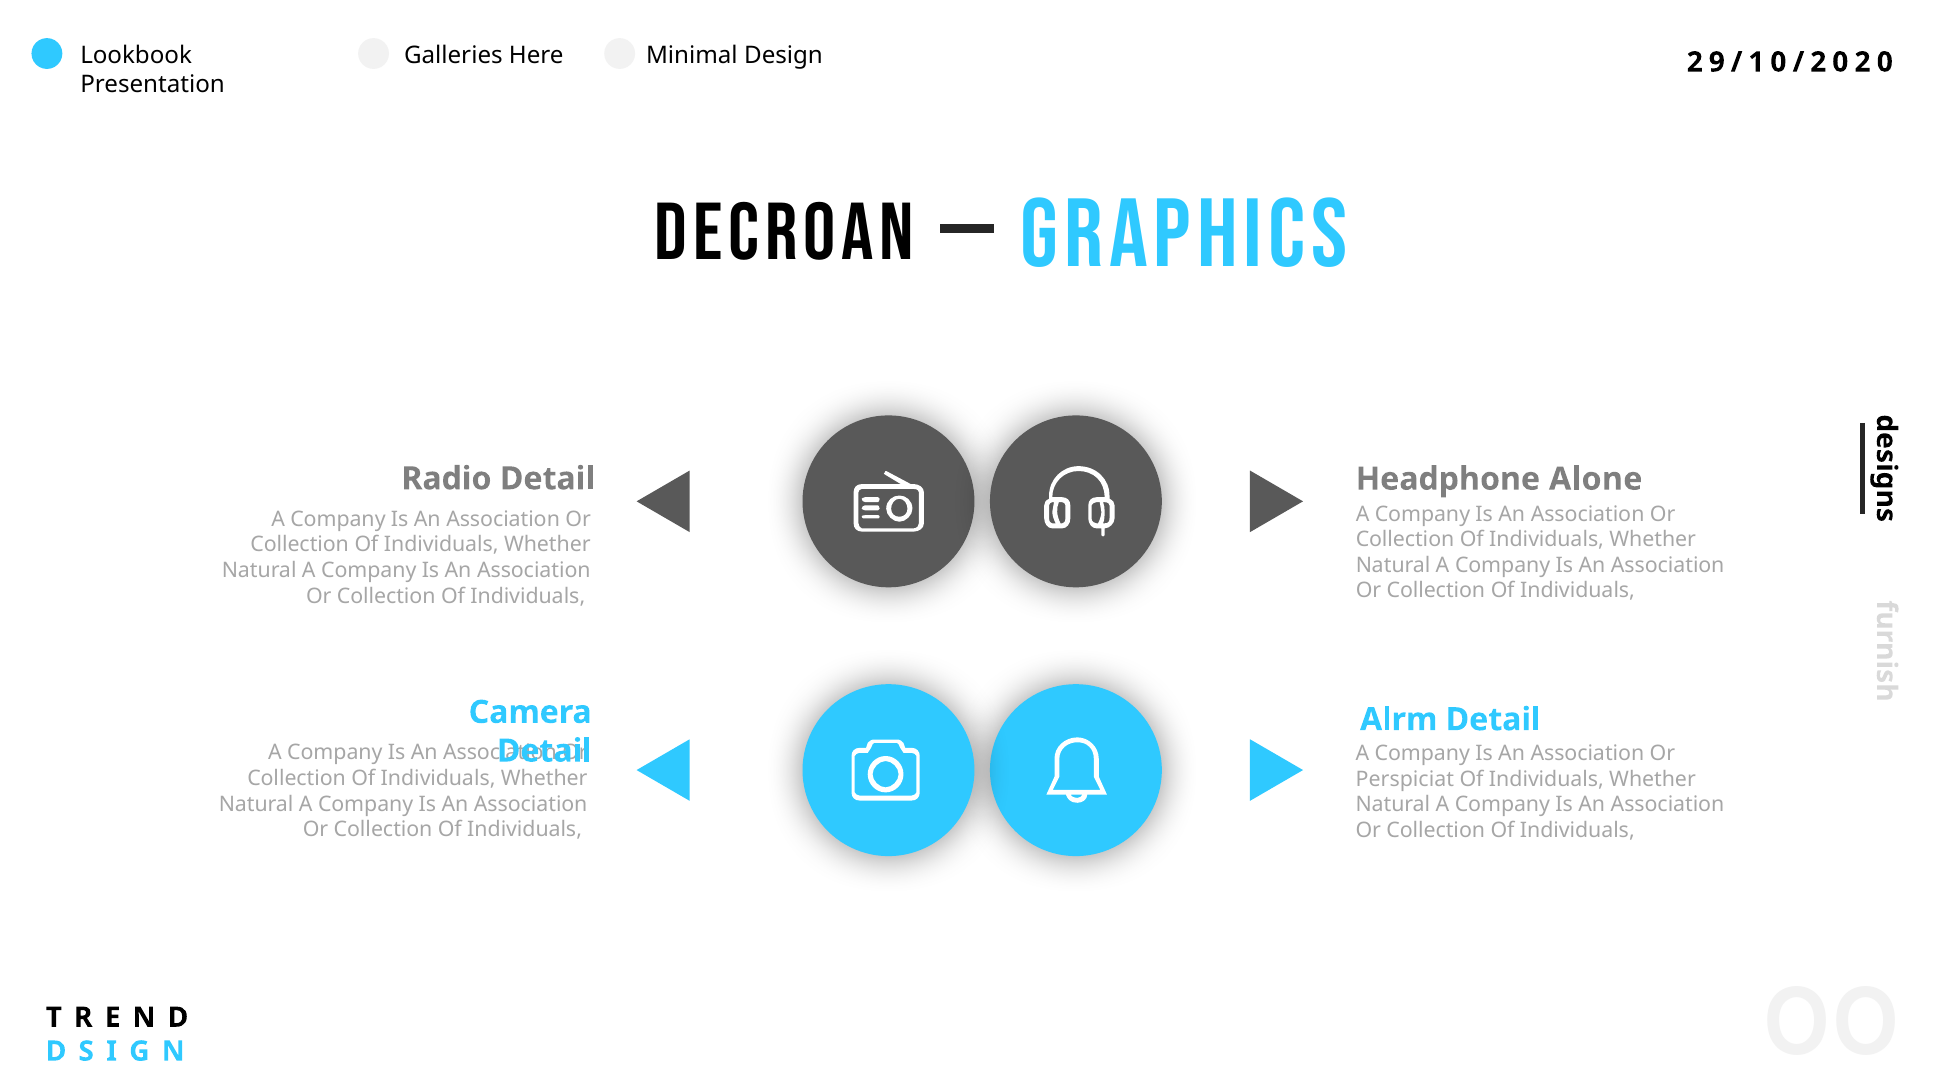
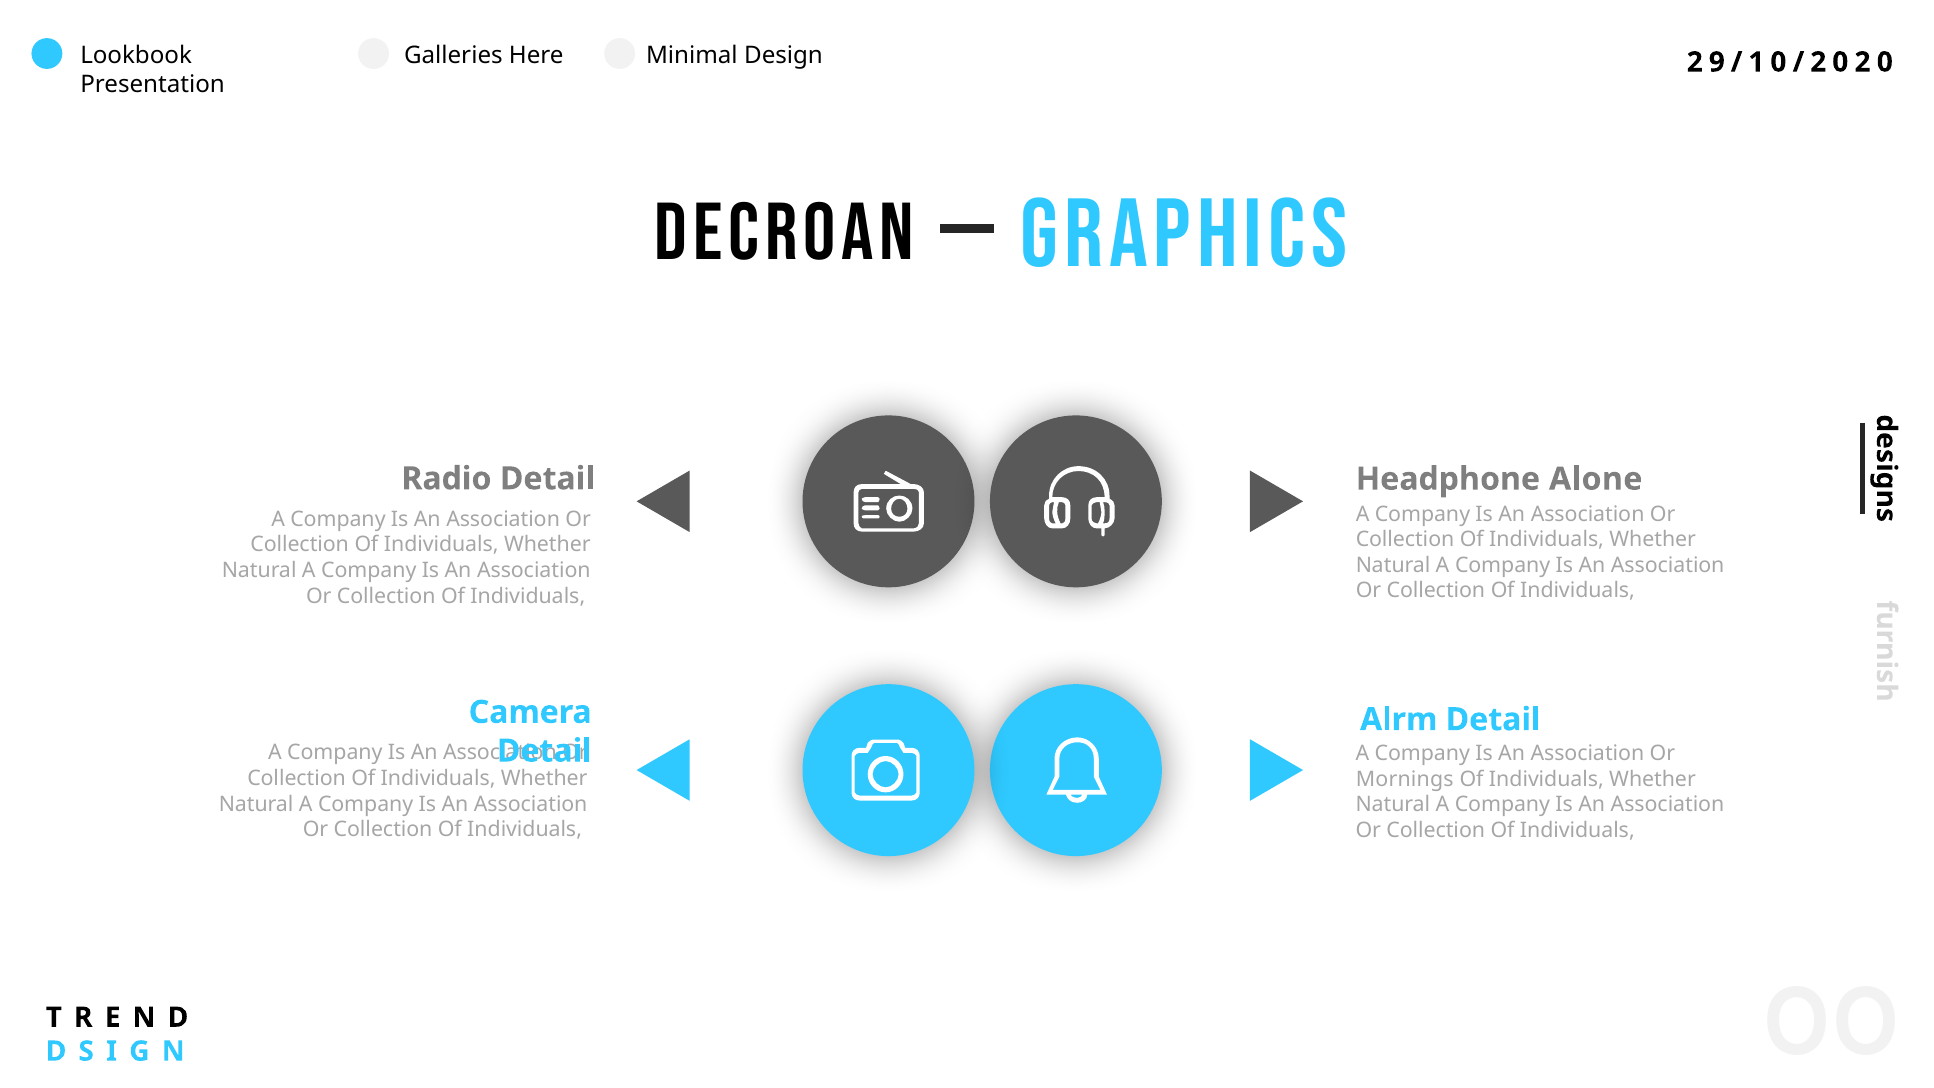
Perspiciat: Perspiciat -> Mornings (1405, 779)
